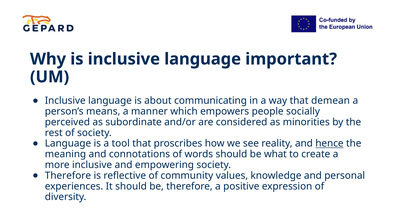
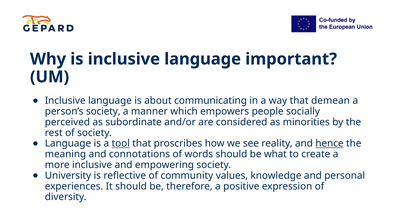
person’s means: means -> society (103, 111)
tool underline: none -> present (121, 143)
Therefore: Therefore -> University (68, 175)
